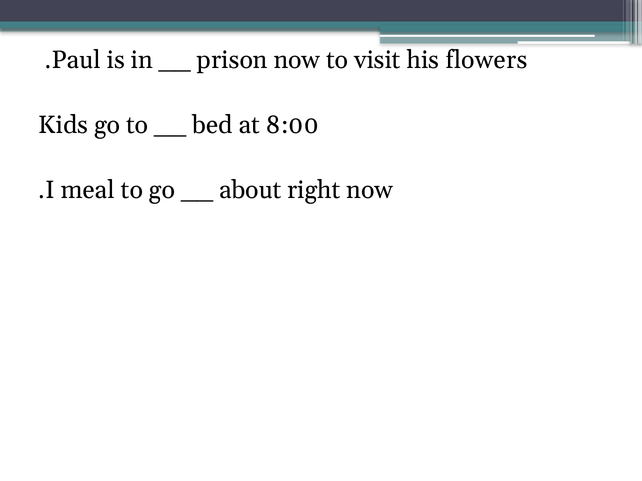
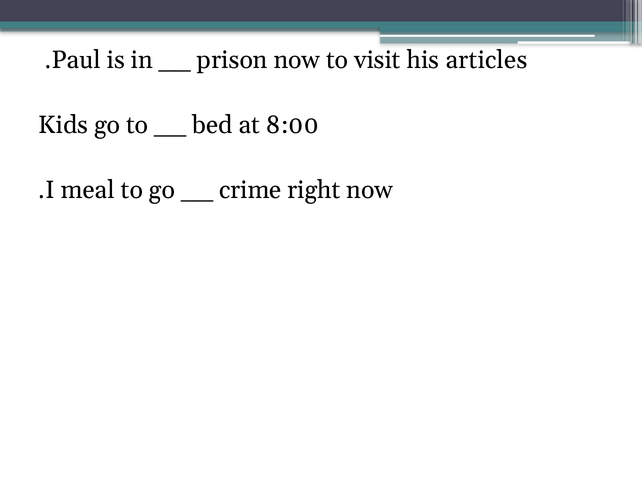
flowers: flowers -> articles (487, 60)
about: about -> crime (250, 190)
